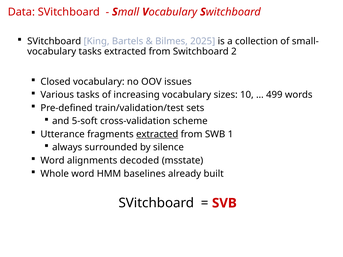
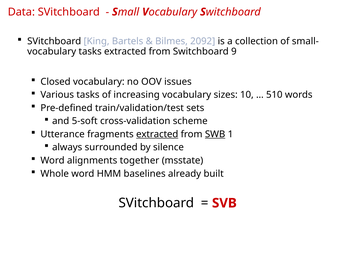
2025: 2025 -> 2092 (203, 41)
2: 2 -> 9 (234, 51)
499: 499 -> 510 (274, 95)
SWB underline: none -> present (215, 134)
decoded: decoded -> together (140, 161)
